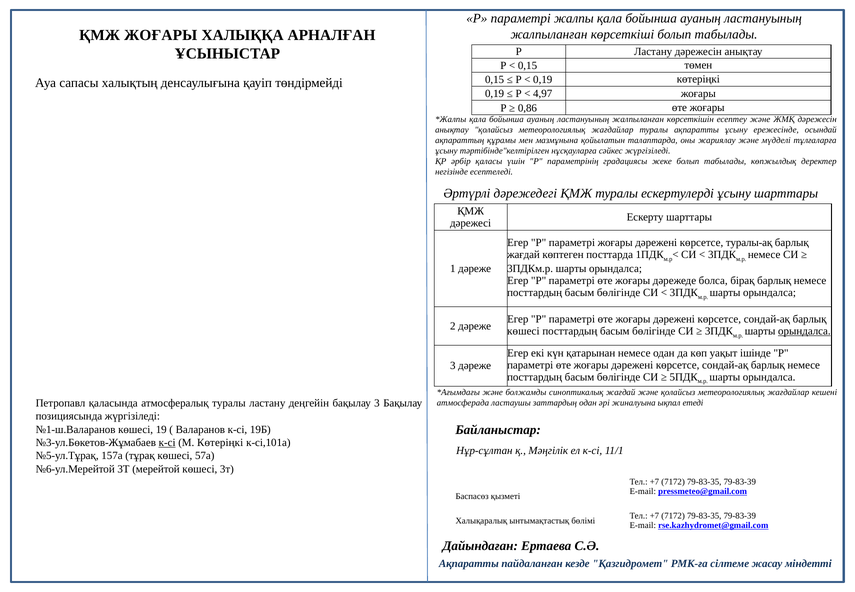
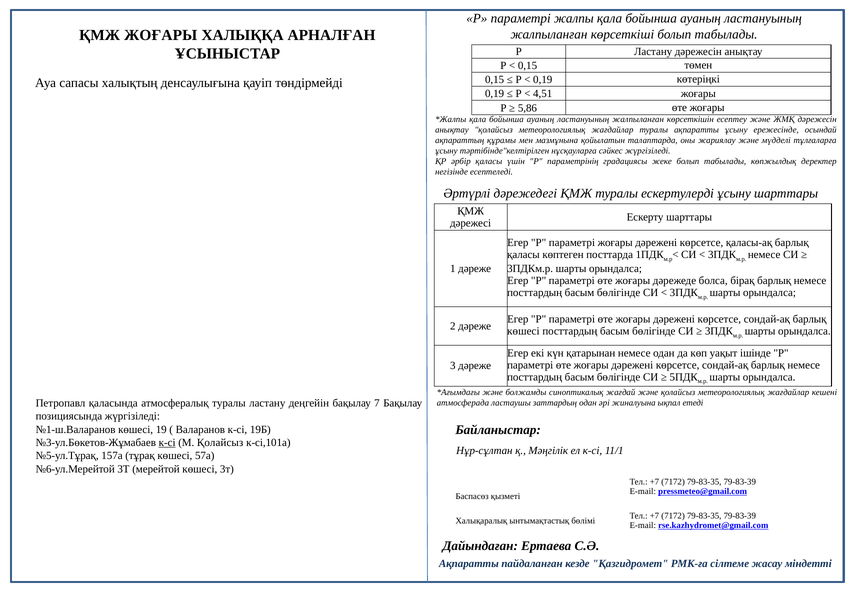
4,97: 4,97 -> 4,51 (543, 94)
0,86: 0,86 -> 5,86 (527, 108)
туралы-ақ: туралы-ақ -> қаласы-ақ (749, 243)
жағдай: жағдай -> қаласы (523, 255)
орындалса underline: present -> none (804, 331)
бақылау 3: 3 -> 7 (377, 403)
М Көтеріңкі: Көтеріңкі -> Қолайсыз (220, 443)
